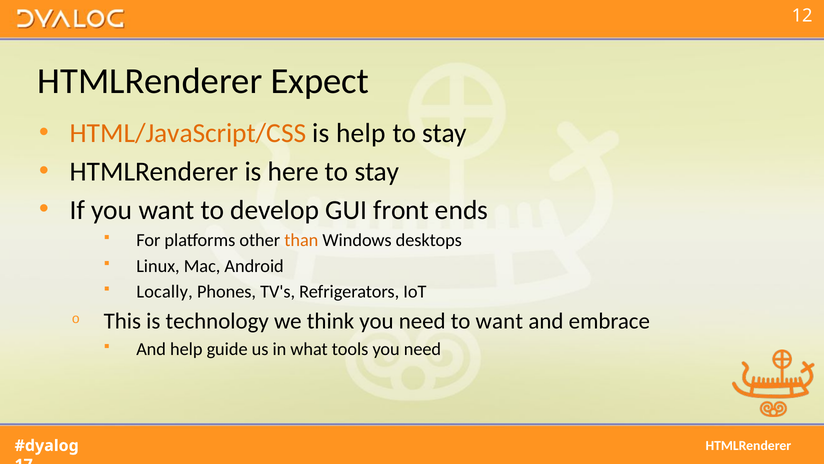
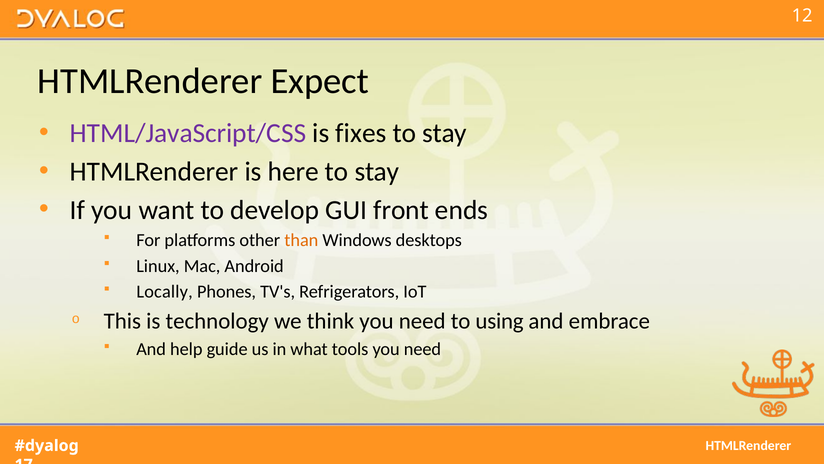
HTML/JavaScript/CSS colour: orange -> purple (188, 133)
is help: help -> fixes (361, 133)
to want: want -> using (500, 321)
